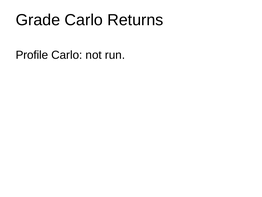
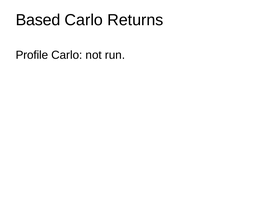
Grade: Grade -> Based (38, 20)
